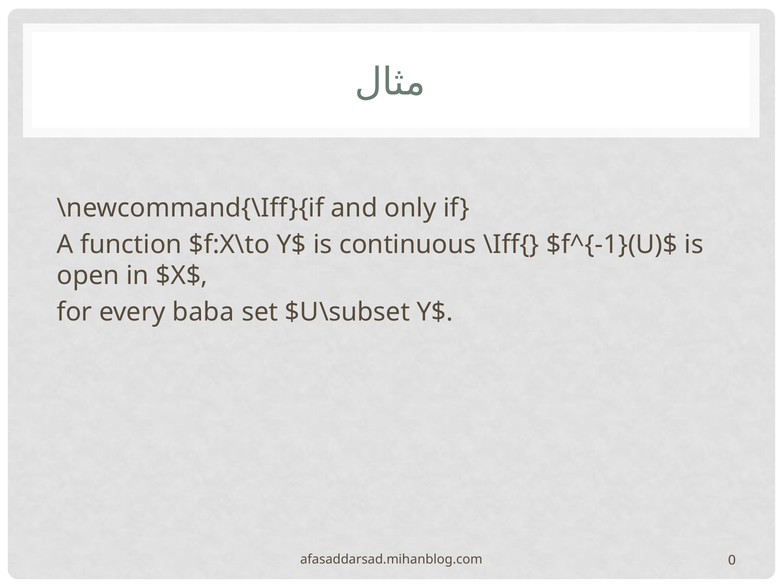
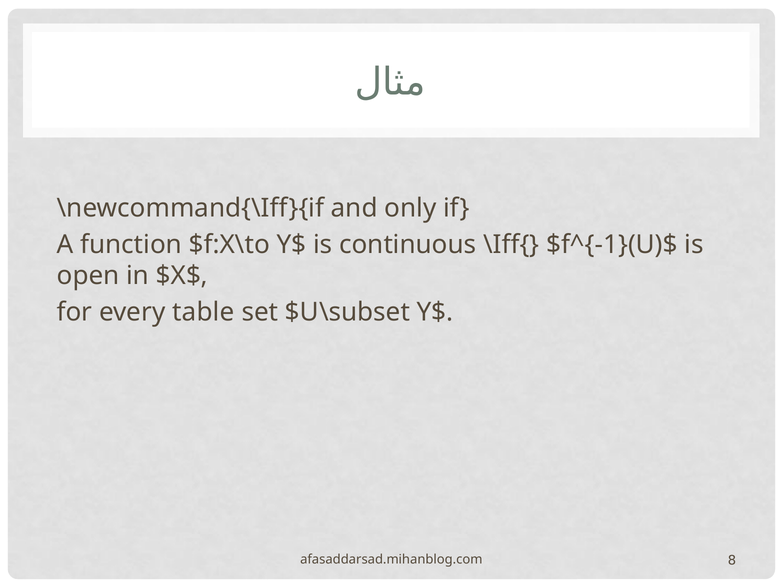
baba: baba -> table (203, 312)
0: 0 -> 8 (732, 561)
